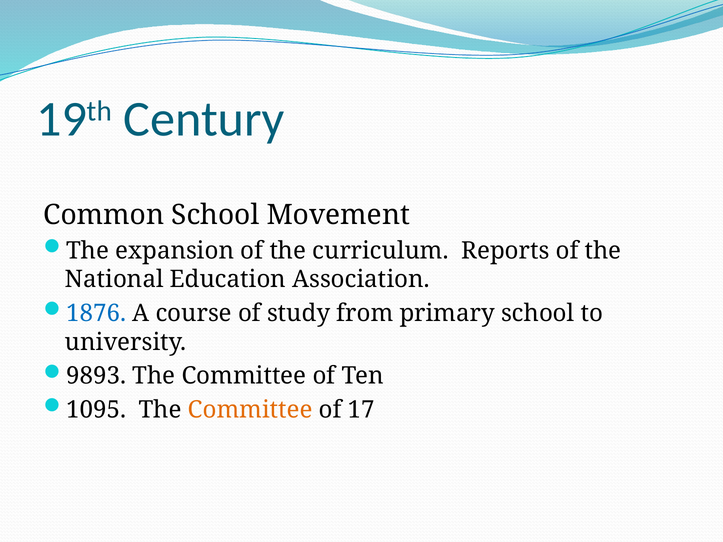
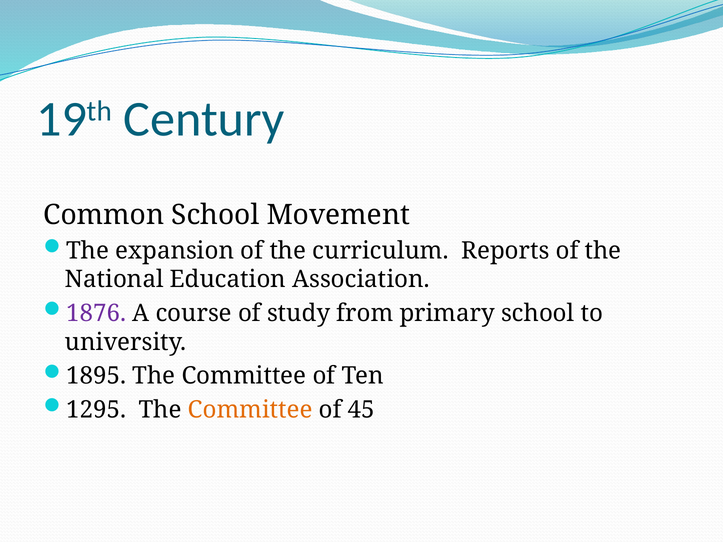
1876 colour: blue -> purple (96, 313)
9893: 9893 -> 1895 (96, 376)
1095: 1095 -> 1295 (96, 410)
17: 17 -> 45 (361, 410)
